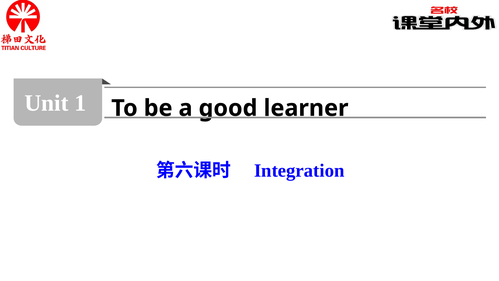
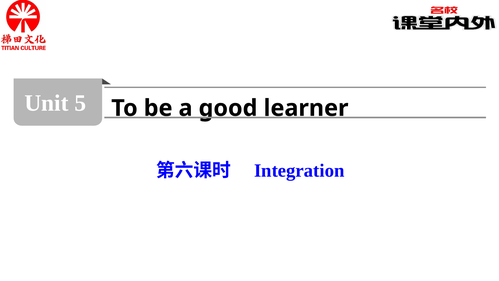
1: 1 -> 5 (80, 103)
